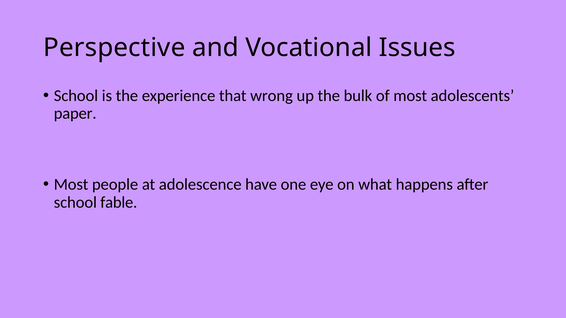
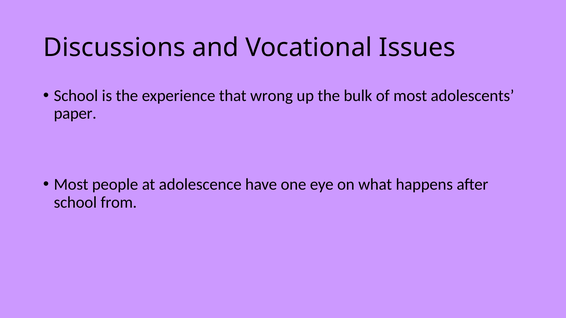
Perspective: Perspective -> Discussions (114, 48)
fable: fable -> from (119, 203)
